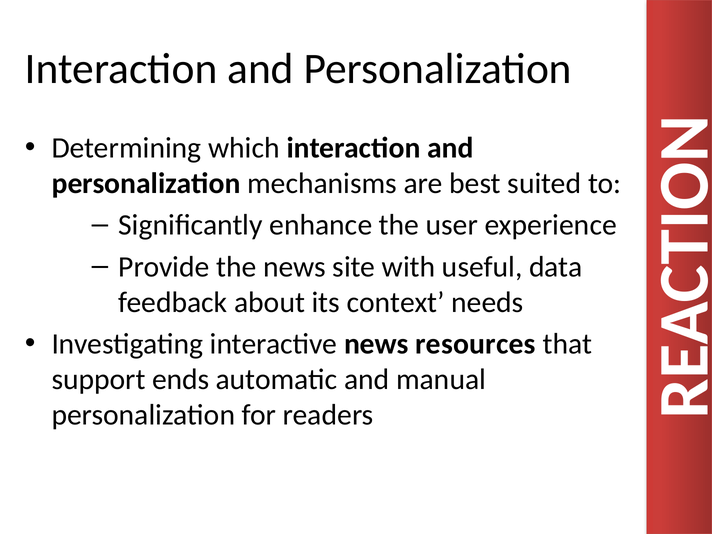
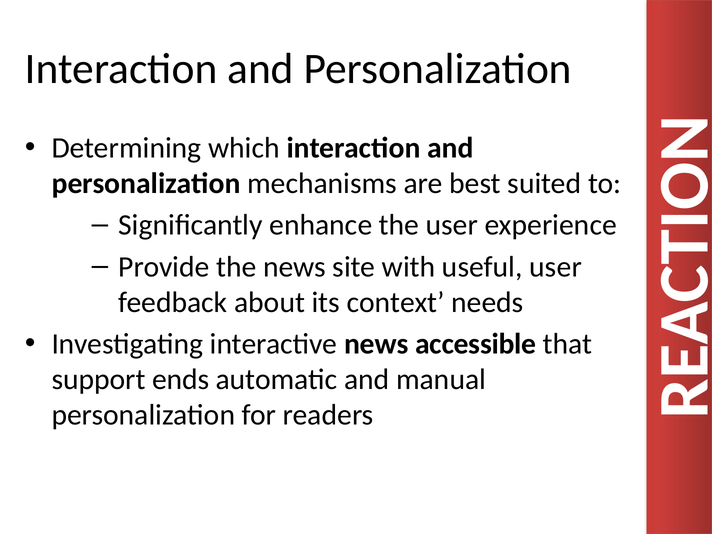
useful data: data -> user (555, 267)
resources: resources -> accessible (476, 344)
